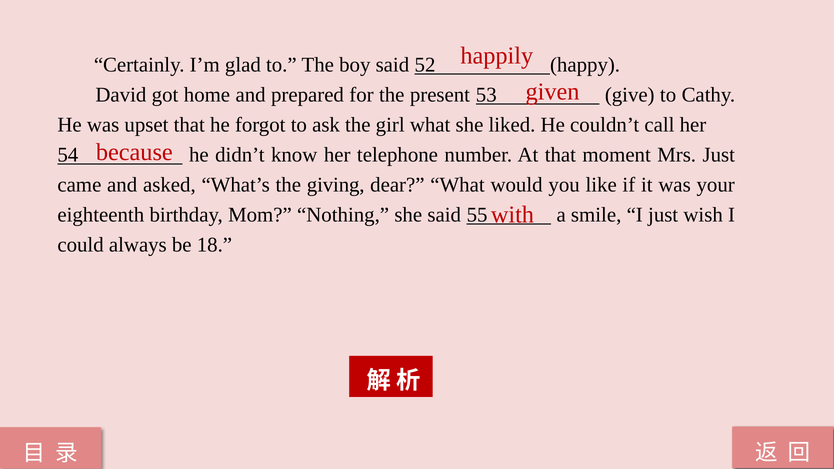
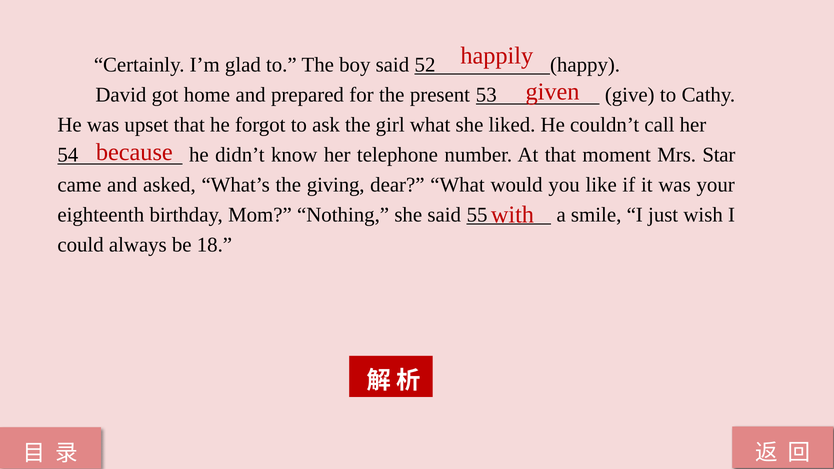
Mrs Just: Just -> Star (719, 155)
